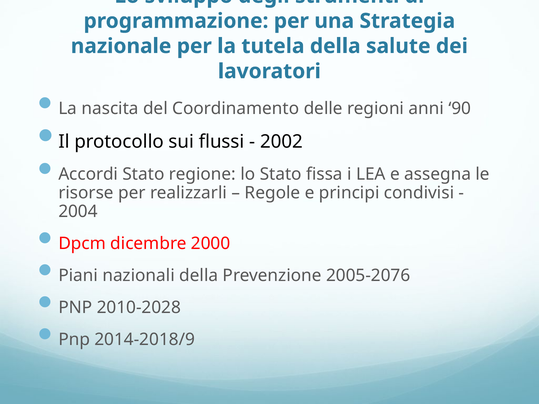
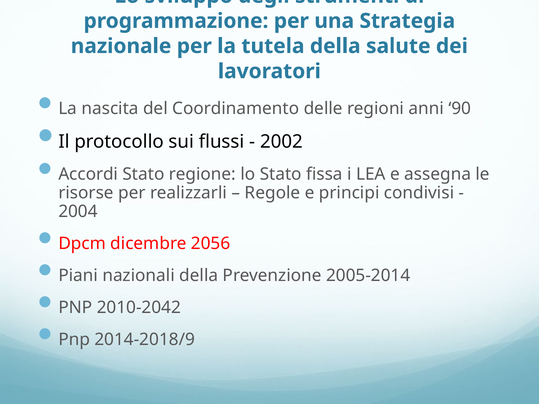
2000: 2000 -> 2056 (211, 244)
2005-2076: 2005-2076 -> 2005-2014 (368, 276)
2010-2028: 2010-2028 -> 2010-2042 (139, 308)
